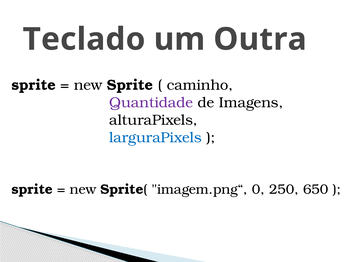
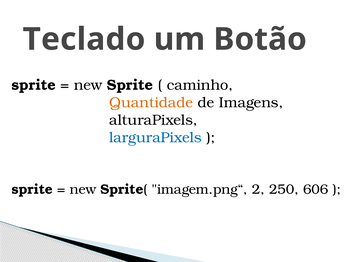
Outra: Outra -> Botão (260, 39)
Quantidade colour: purple -> orange (151, 103)
0: 0 -> 2 (258, 190)
650: 650 -> 606 (316, 190)
